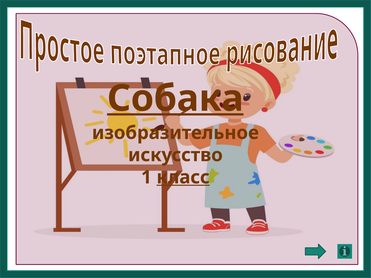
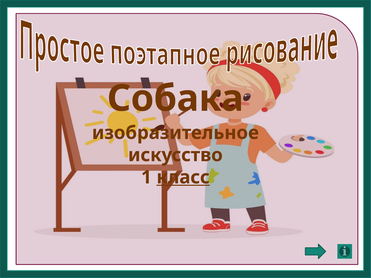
Собака underline: present -> none (175, 99)
